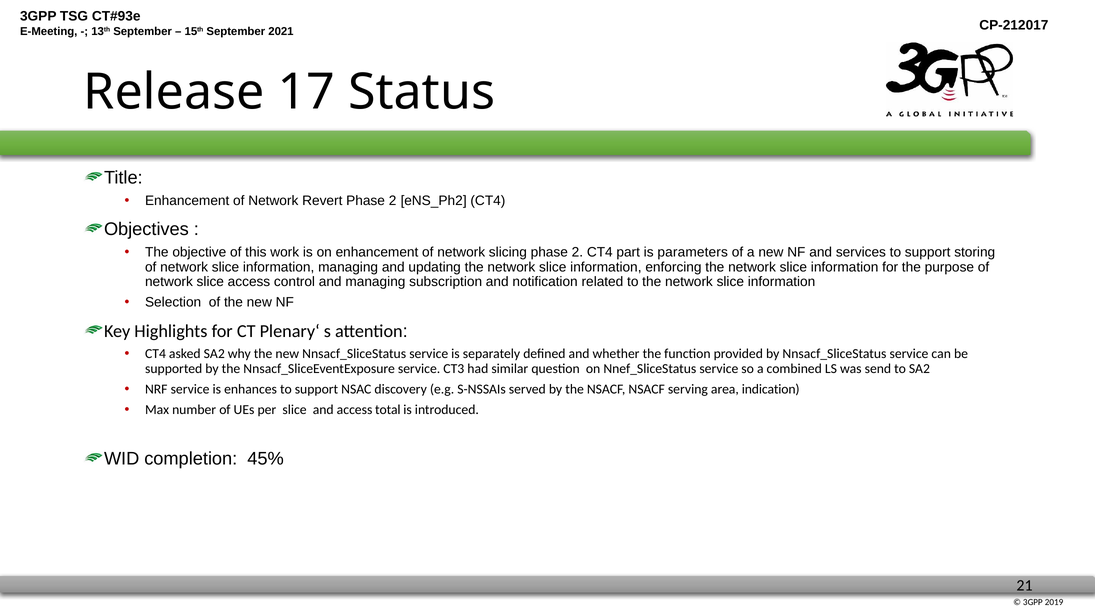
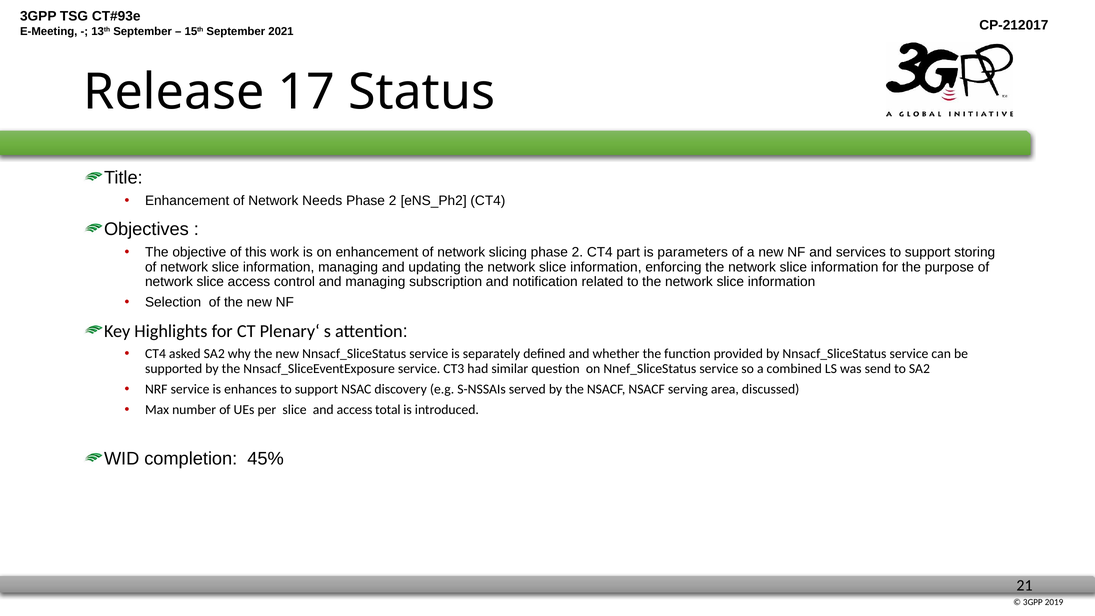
Revert: Revert -> Needs (322, 201)
indication: indication -> discussed (771, 389)
